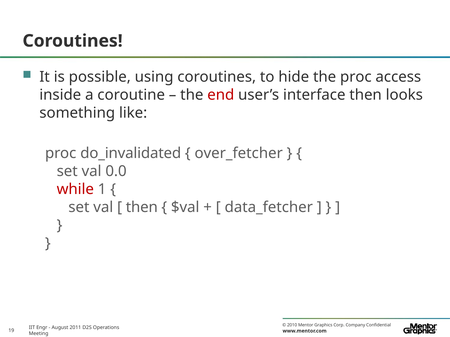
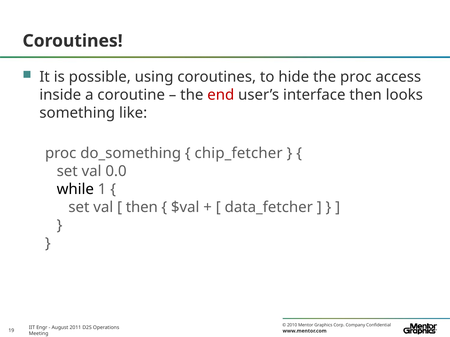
do_invalidated: do_invalidated -> do_something (131, 154)
over_fetcher: over_fetcher -> chip_fetcher (239, 154)
while colour: red -> black (75, 190)
